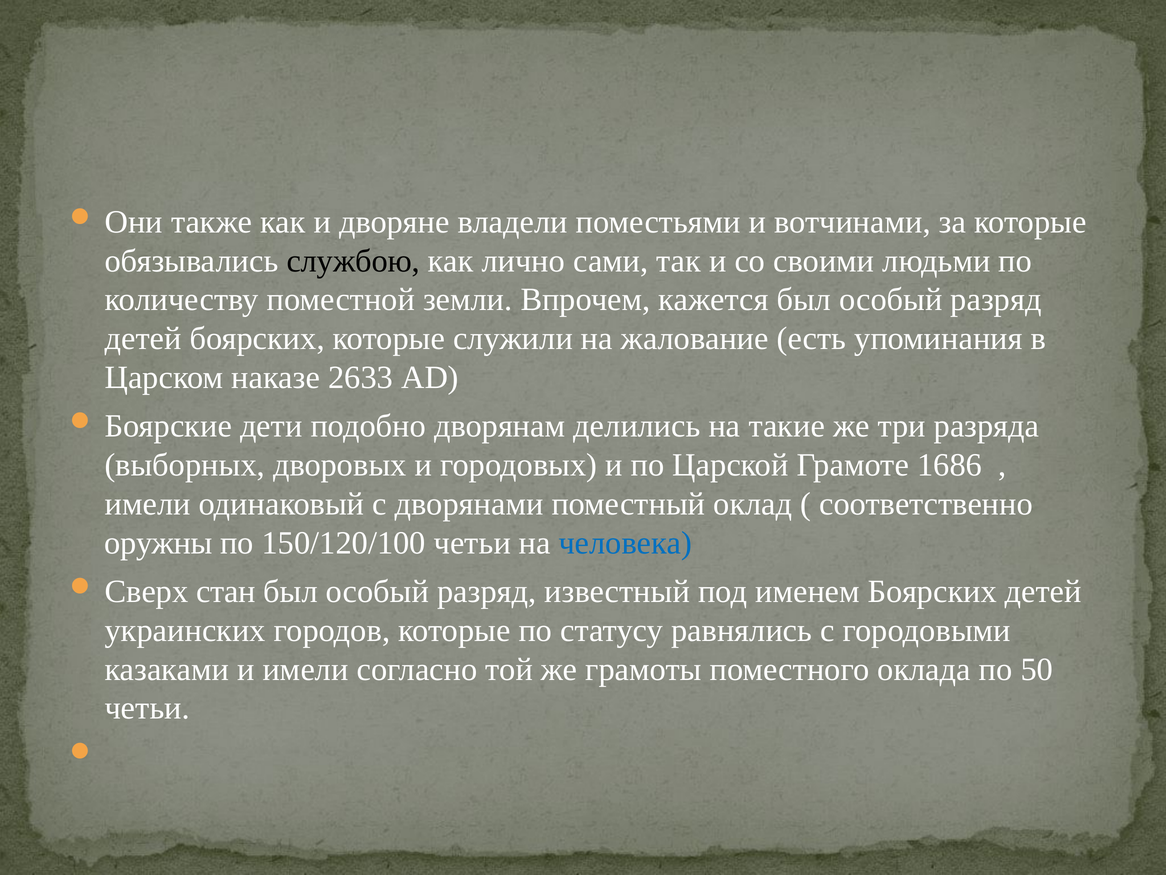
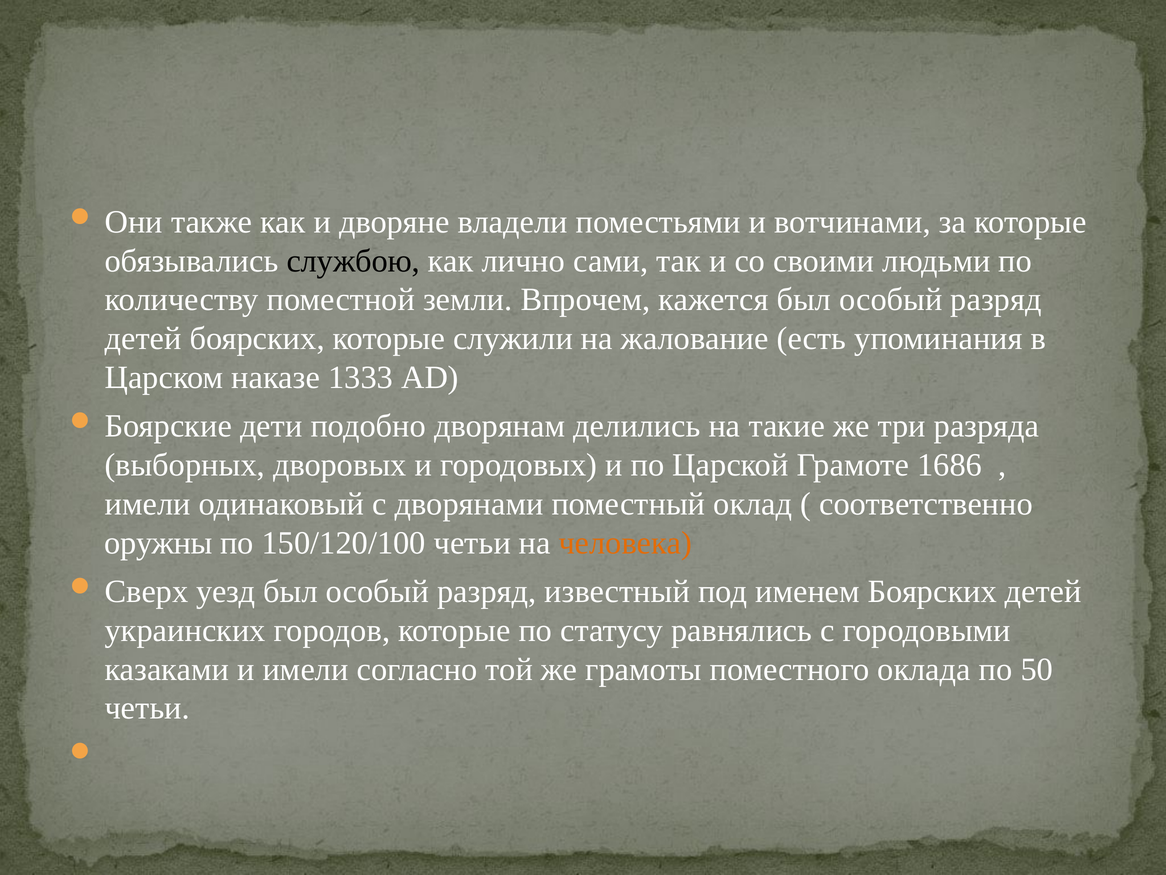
2633: 2633 -> 1333 (361, 377)
человека colour: blue -> orange (625, 543)
стан: стан -> уезд (226, 591)
